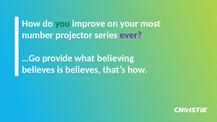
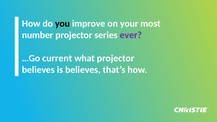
you colour: green -> black (63, 24)
provide: provide -> current (57, 58)
what believing: believing -> projector (116, 58)
